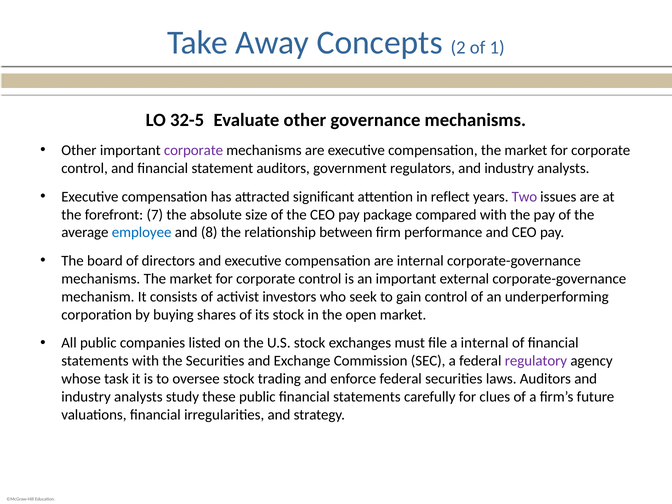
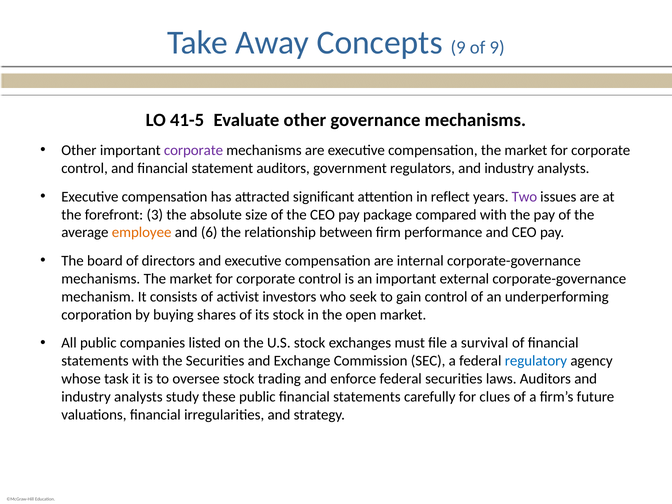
Concepts 2: 2 -> 9 (458, 48)
of 1: 1 -> 9 (497, 48)
32-5: 32-5 -> 41-5 (187, 120)
7: 7 -> 3 (155, 215)
employee colour: blue -> orange (142, 232)
8: 8 -> 6 (209, 232)
a internal: internal -> survival (485, 343)
regulatory colour: purple -> blue (536, 361)
